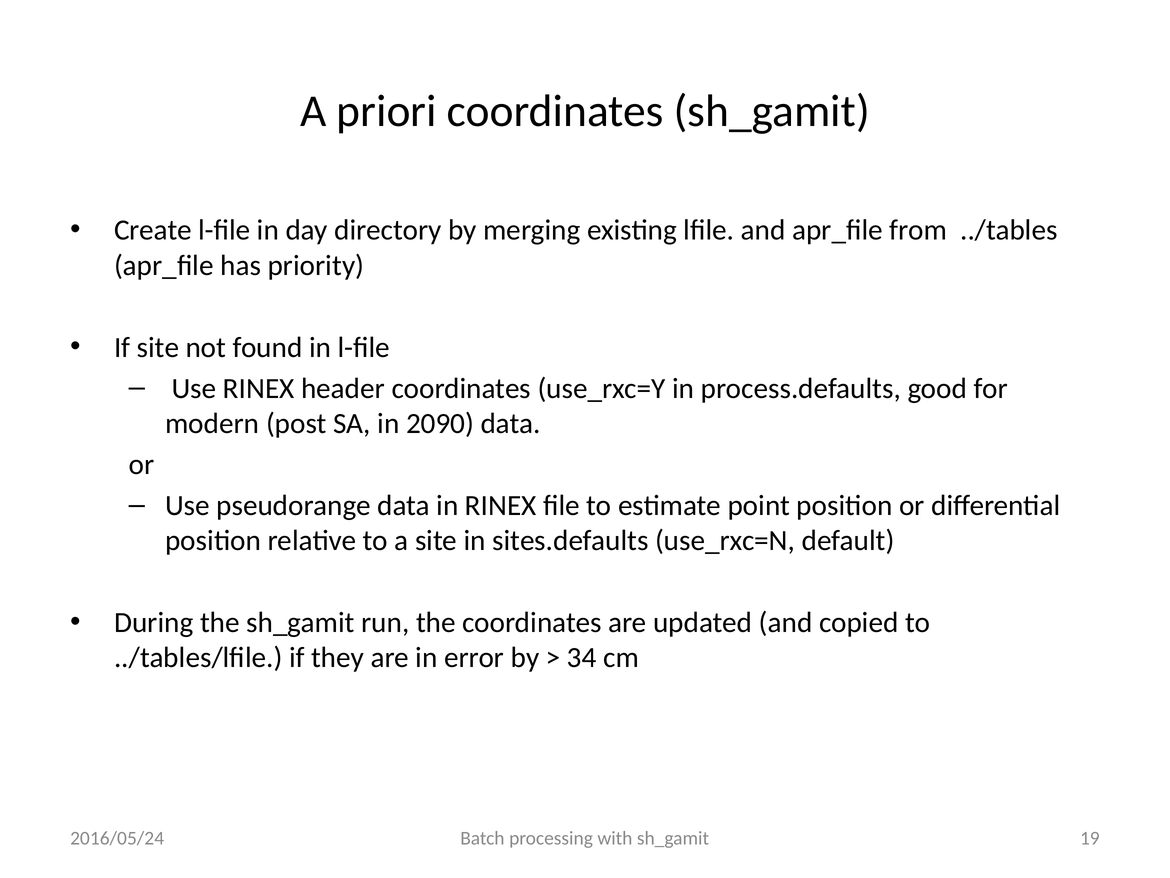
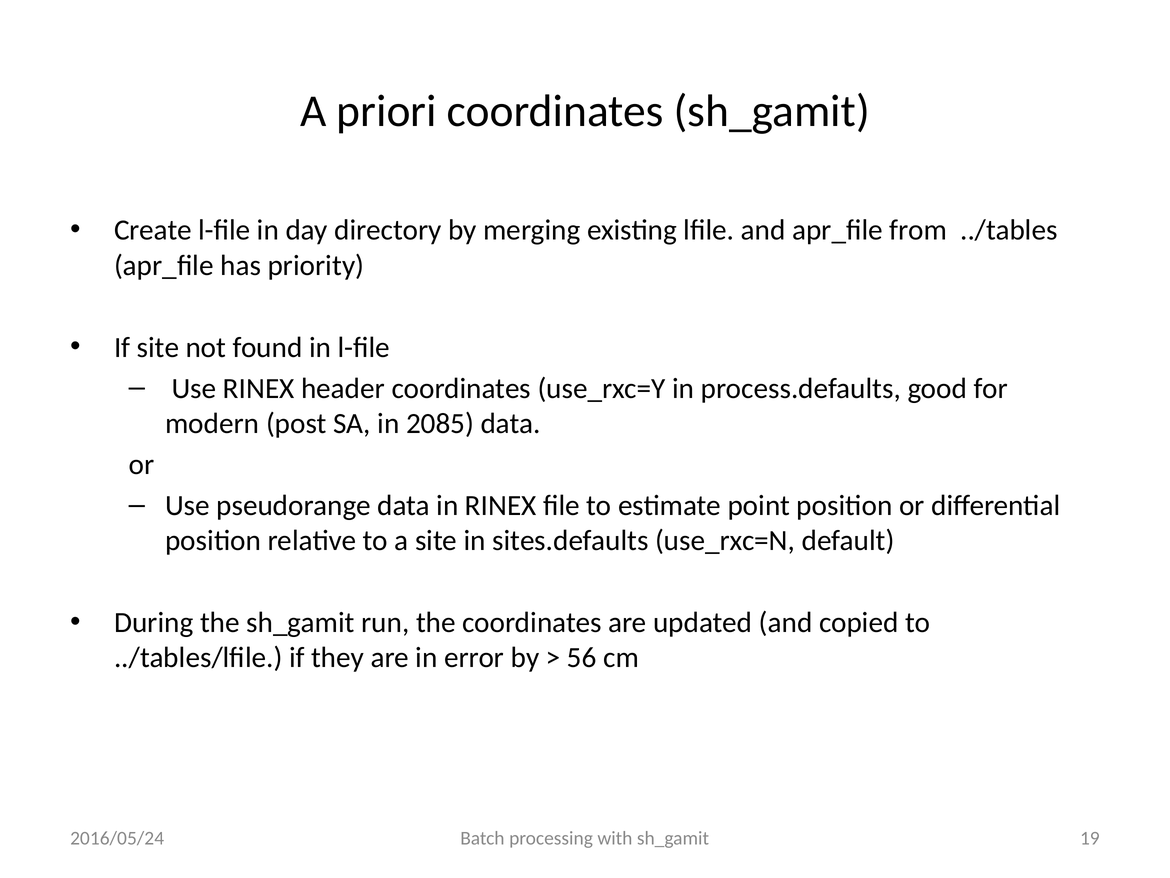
2090: 2090 -> 2085 (440, 423)
34: 34 -> 56 (582, 657)
